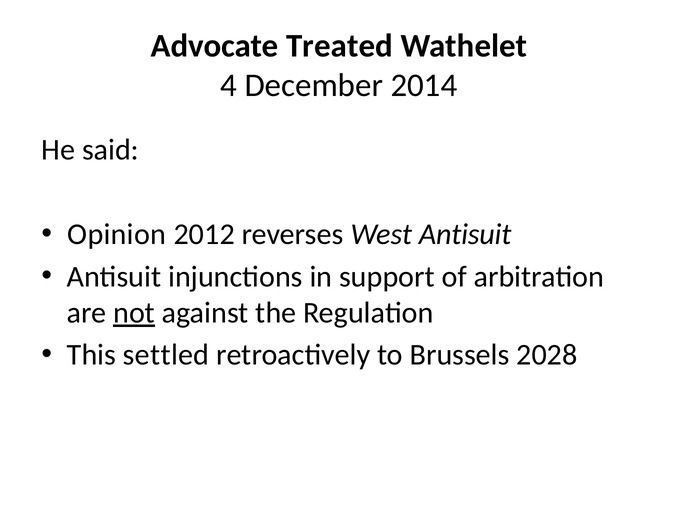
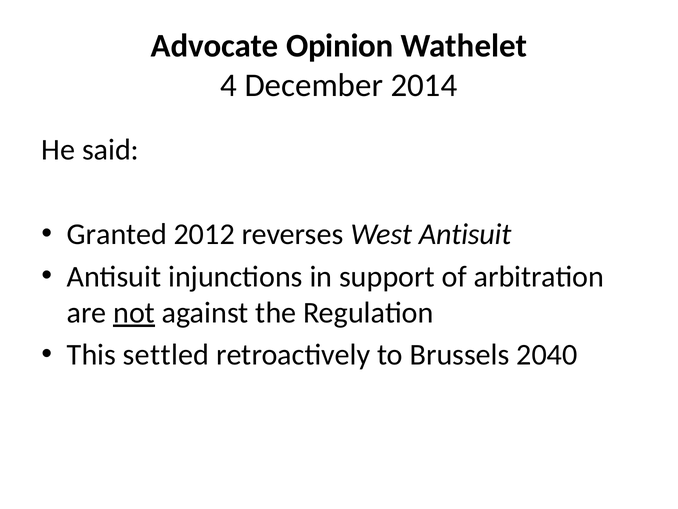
Treated: Treated -> Opinion (340, 46)
Opinion: Opinion -> Granted (117, 234)
2028: 2028 -> 2040 (547, 355)
